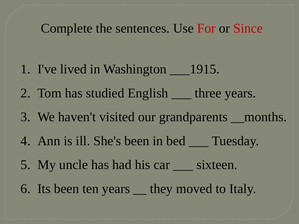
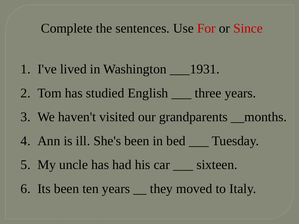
___1915: ___1915 -> ___1931 (195, 69)
